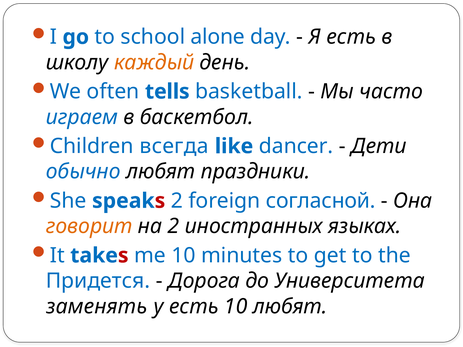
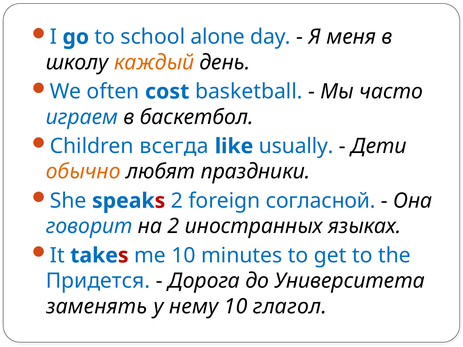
Я есть: есть -> меня (351, 37)
tells: tells -> cost (167, 92)
dancer: dancer -> usually (296, 146)
обычно colour: blue -> orange (83, 172)
говорит colour: orange -> blue (89, 226)
у есть: есть -> нему (194, 307)
10 любят: любят -> глагол (290, 307)
